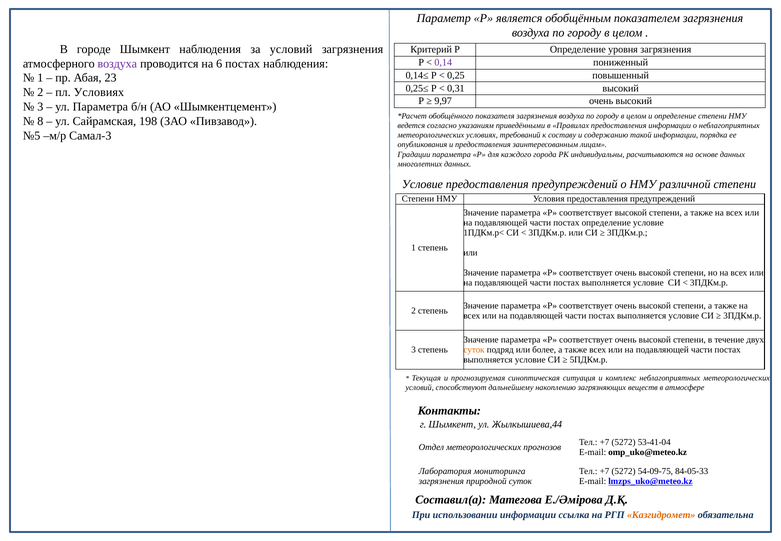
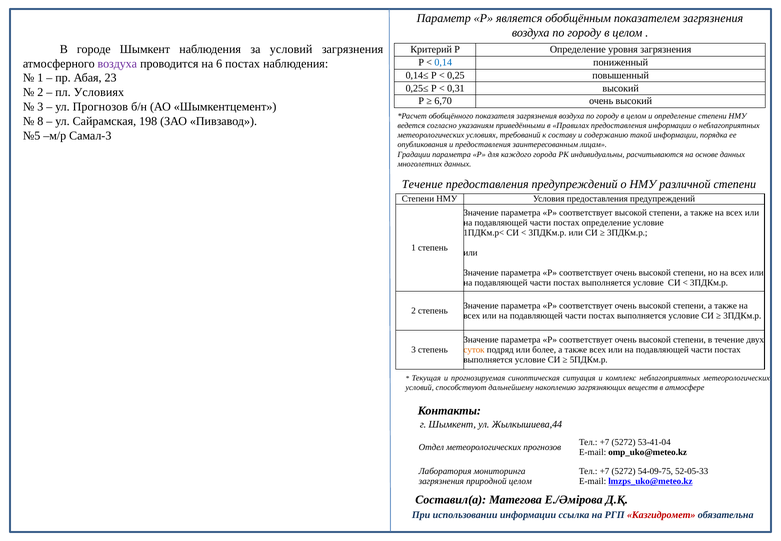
0,14 colour: purple -> blue (443, 62)
9,97: 9,97 -> 6,70 (443, 101)
ул Параметра: Параметра -> Прогнозов (100, 107)
Условие: Условие -> Течение (422, 184)
84-05-33: 84-05-33 -> 52-05-33 (692, 471)
природной суток: суток -> целом (520, 481)
Казгидромет colour: orange -> red (661, 515)
